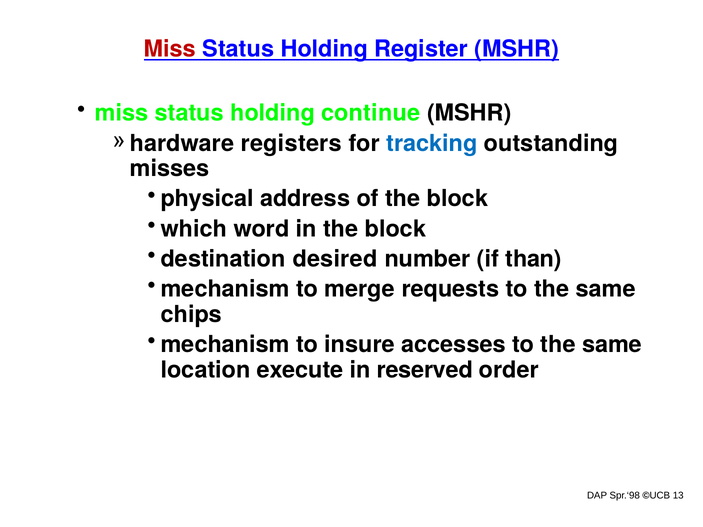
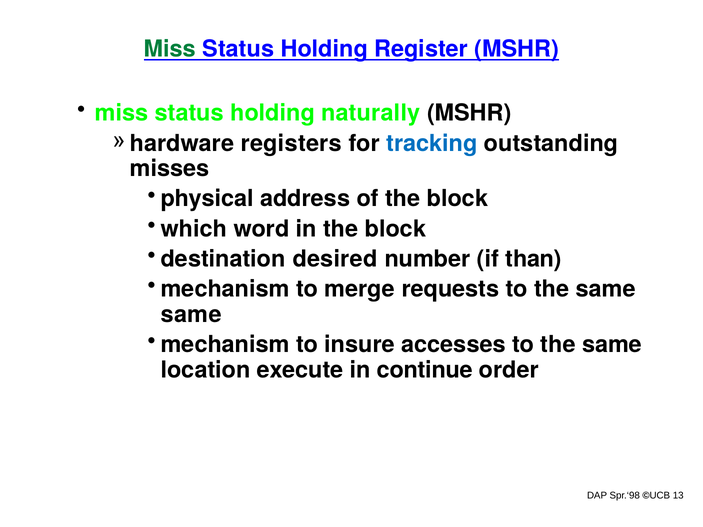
Miss colour: red -> green (170, 49)
continue: continue -> naturally (371, 113)
chips: chips -> same (191, 315)
reserved: reserved -> continue (425, 370)
